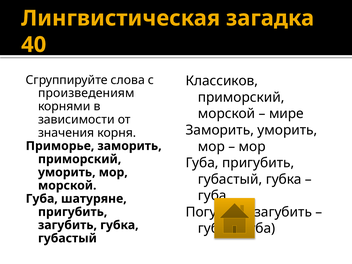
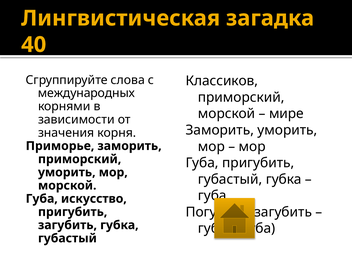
произведениям: произведениям -> международных (86, 93)
шатуряне: шатуряне -> искусство (94, 199)
